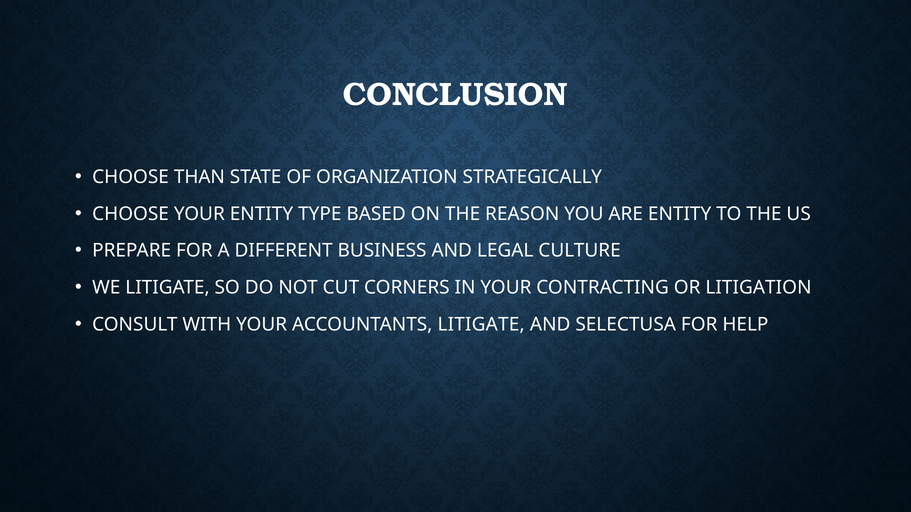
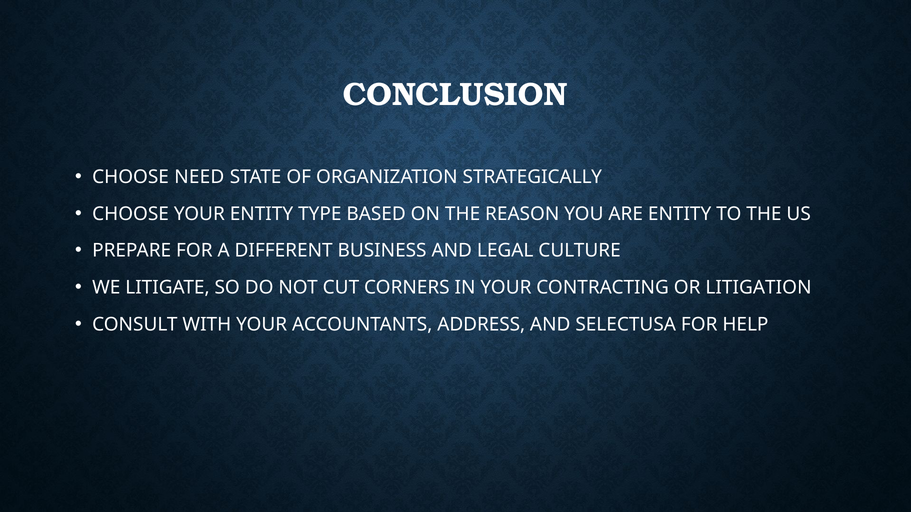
THAN: THAN -> NEED (199, 177)
ACCOUNTANTS LITIGATE: LITIGATE -> ADDRESS (481, 325)
